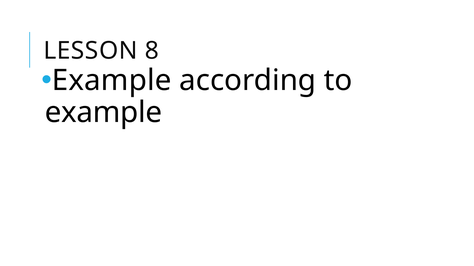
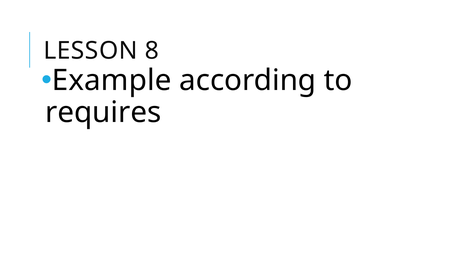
example: example -> requires (103, 113)
